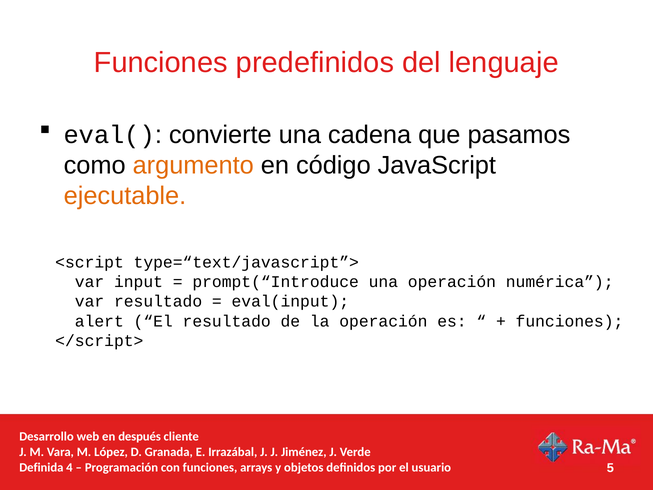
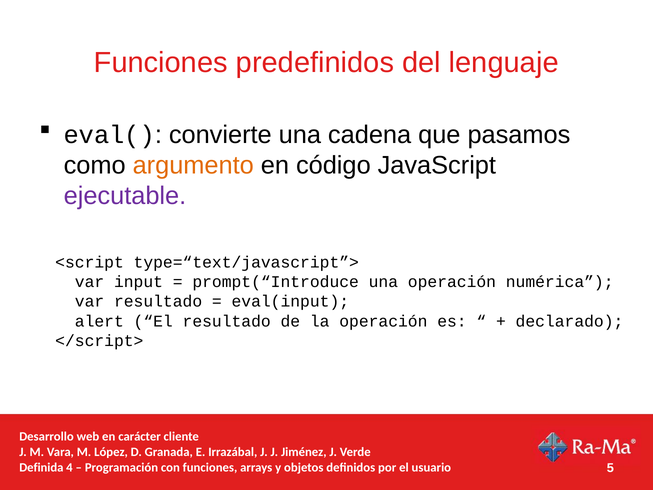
ejecutable colour: orange -> purple (125, 196)
funciones: funciones -> declarado (569, 321)
después: después -> carácter (140, 437)
